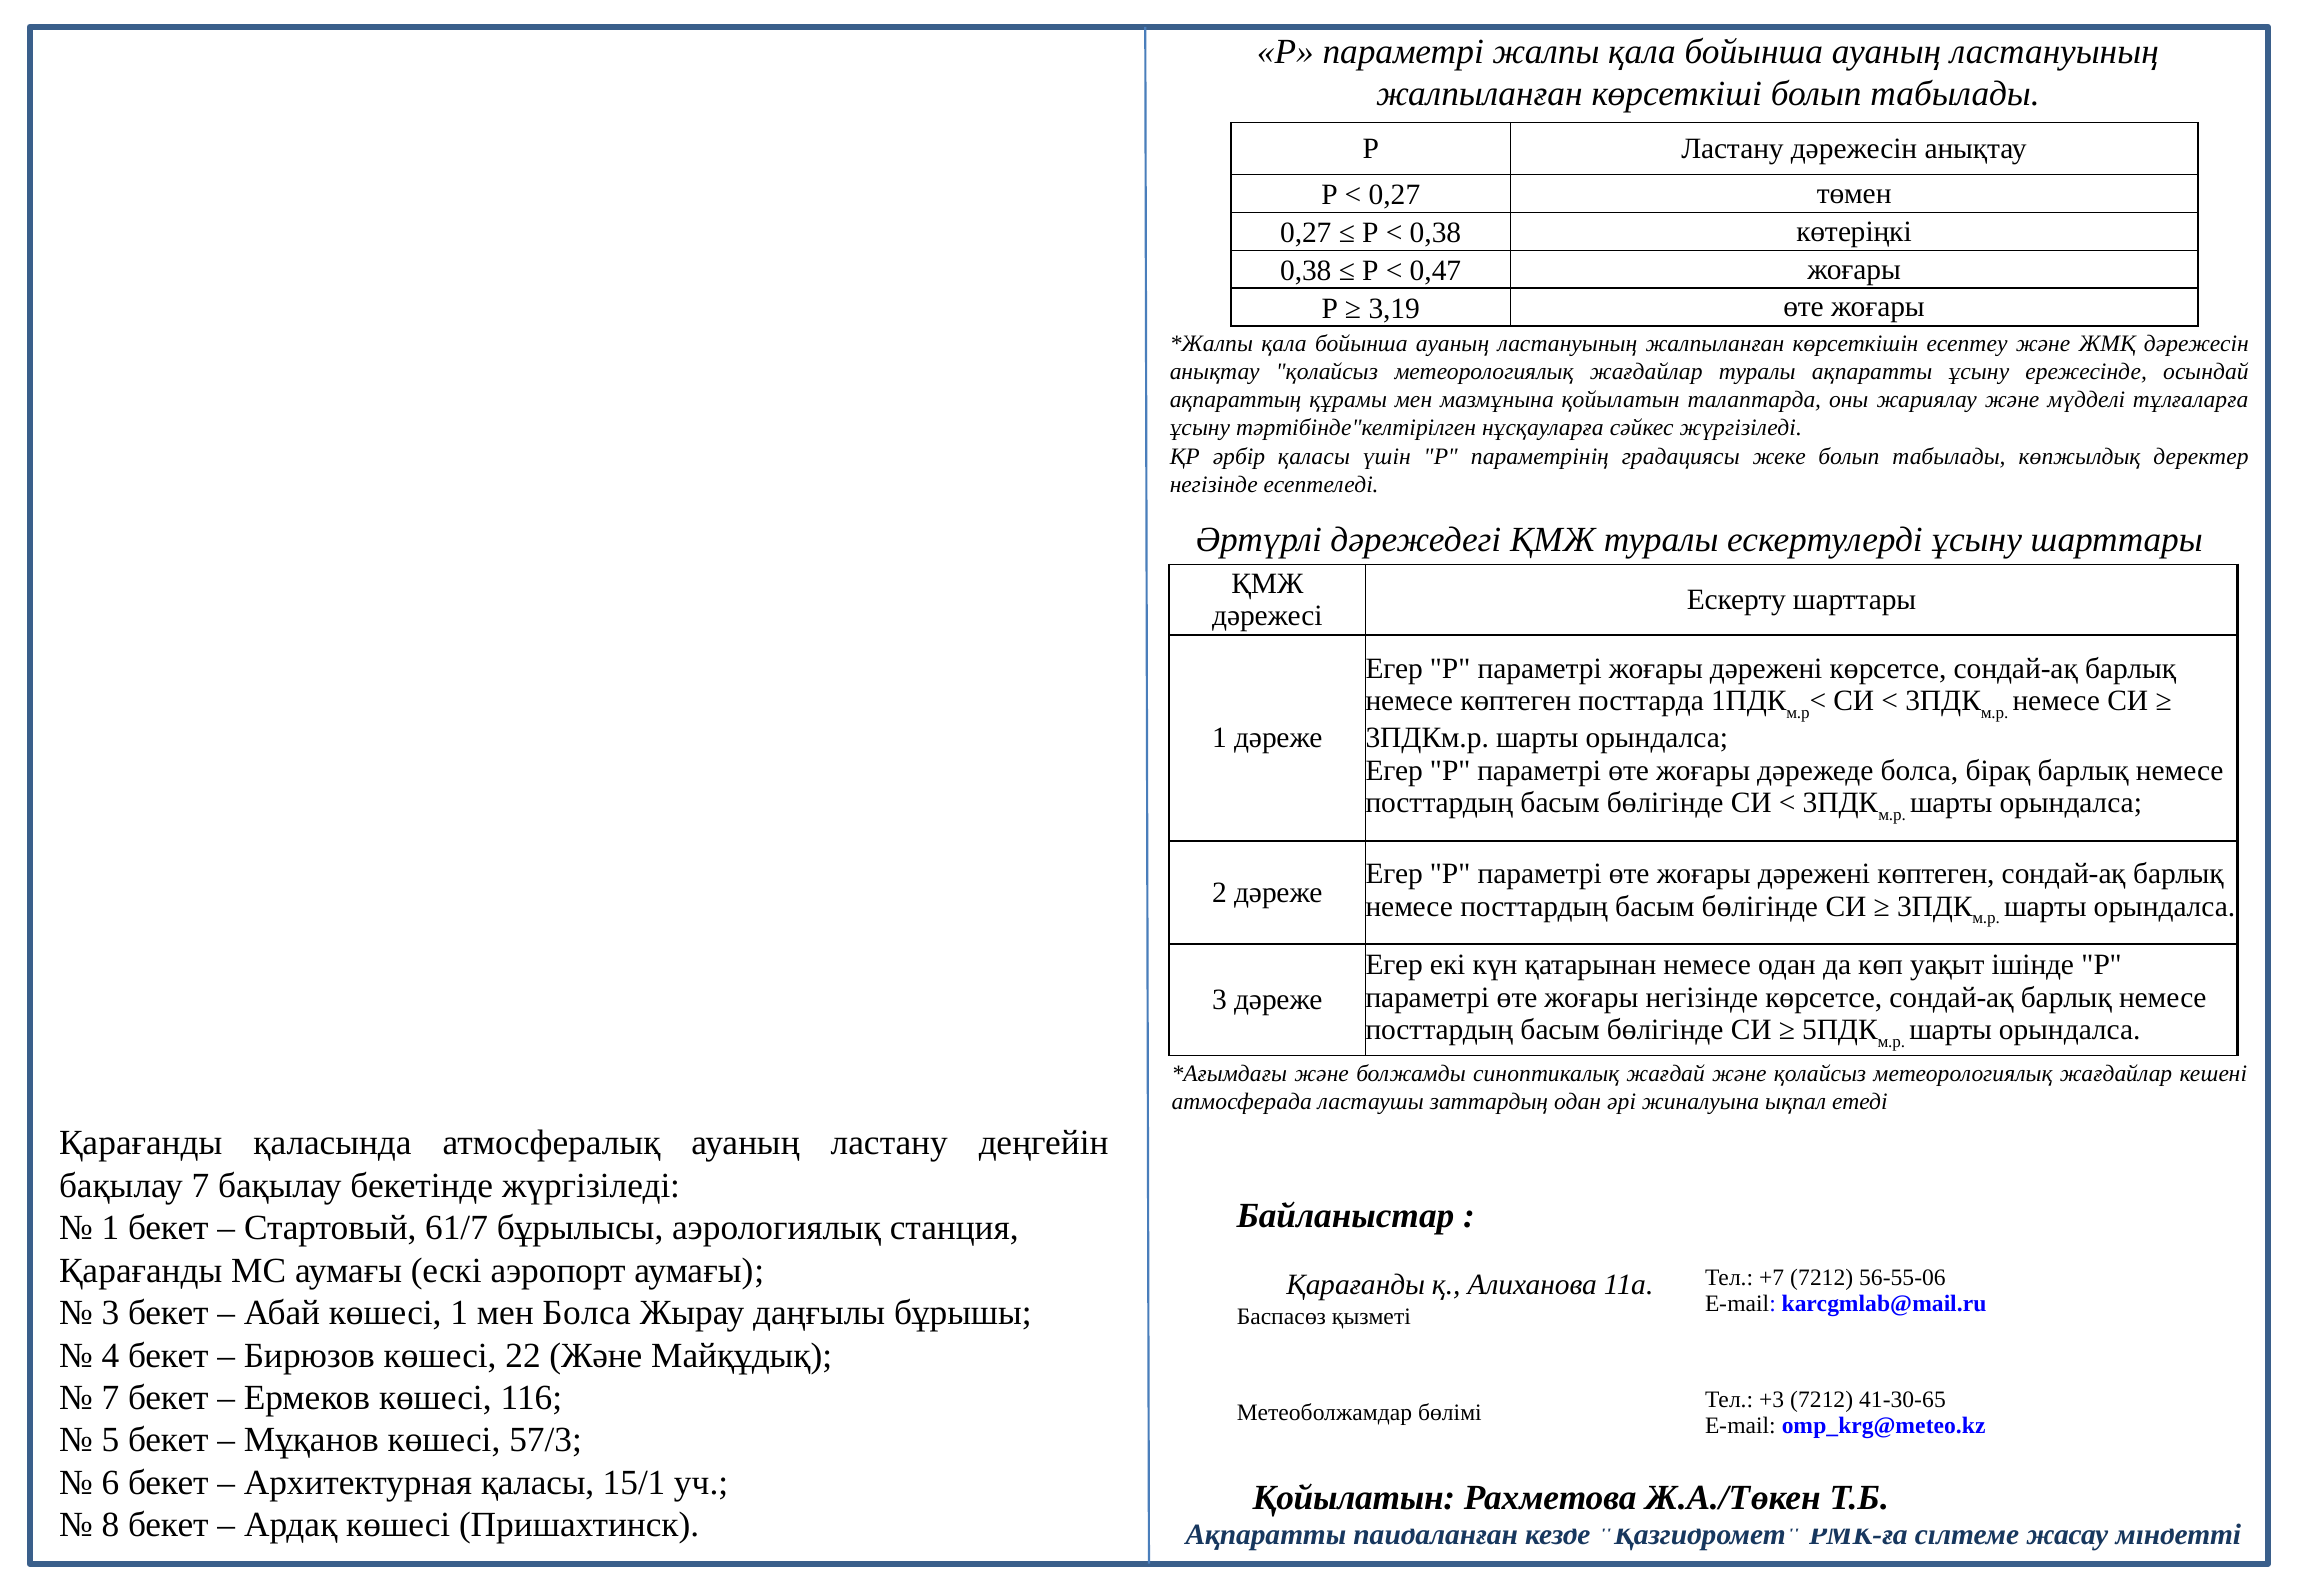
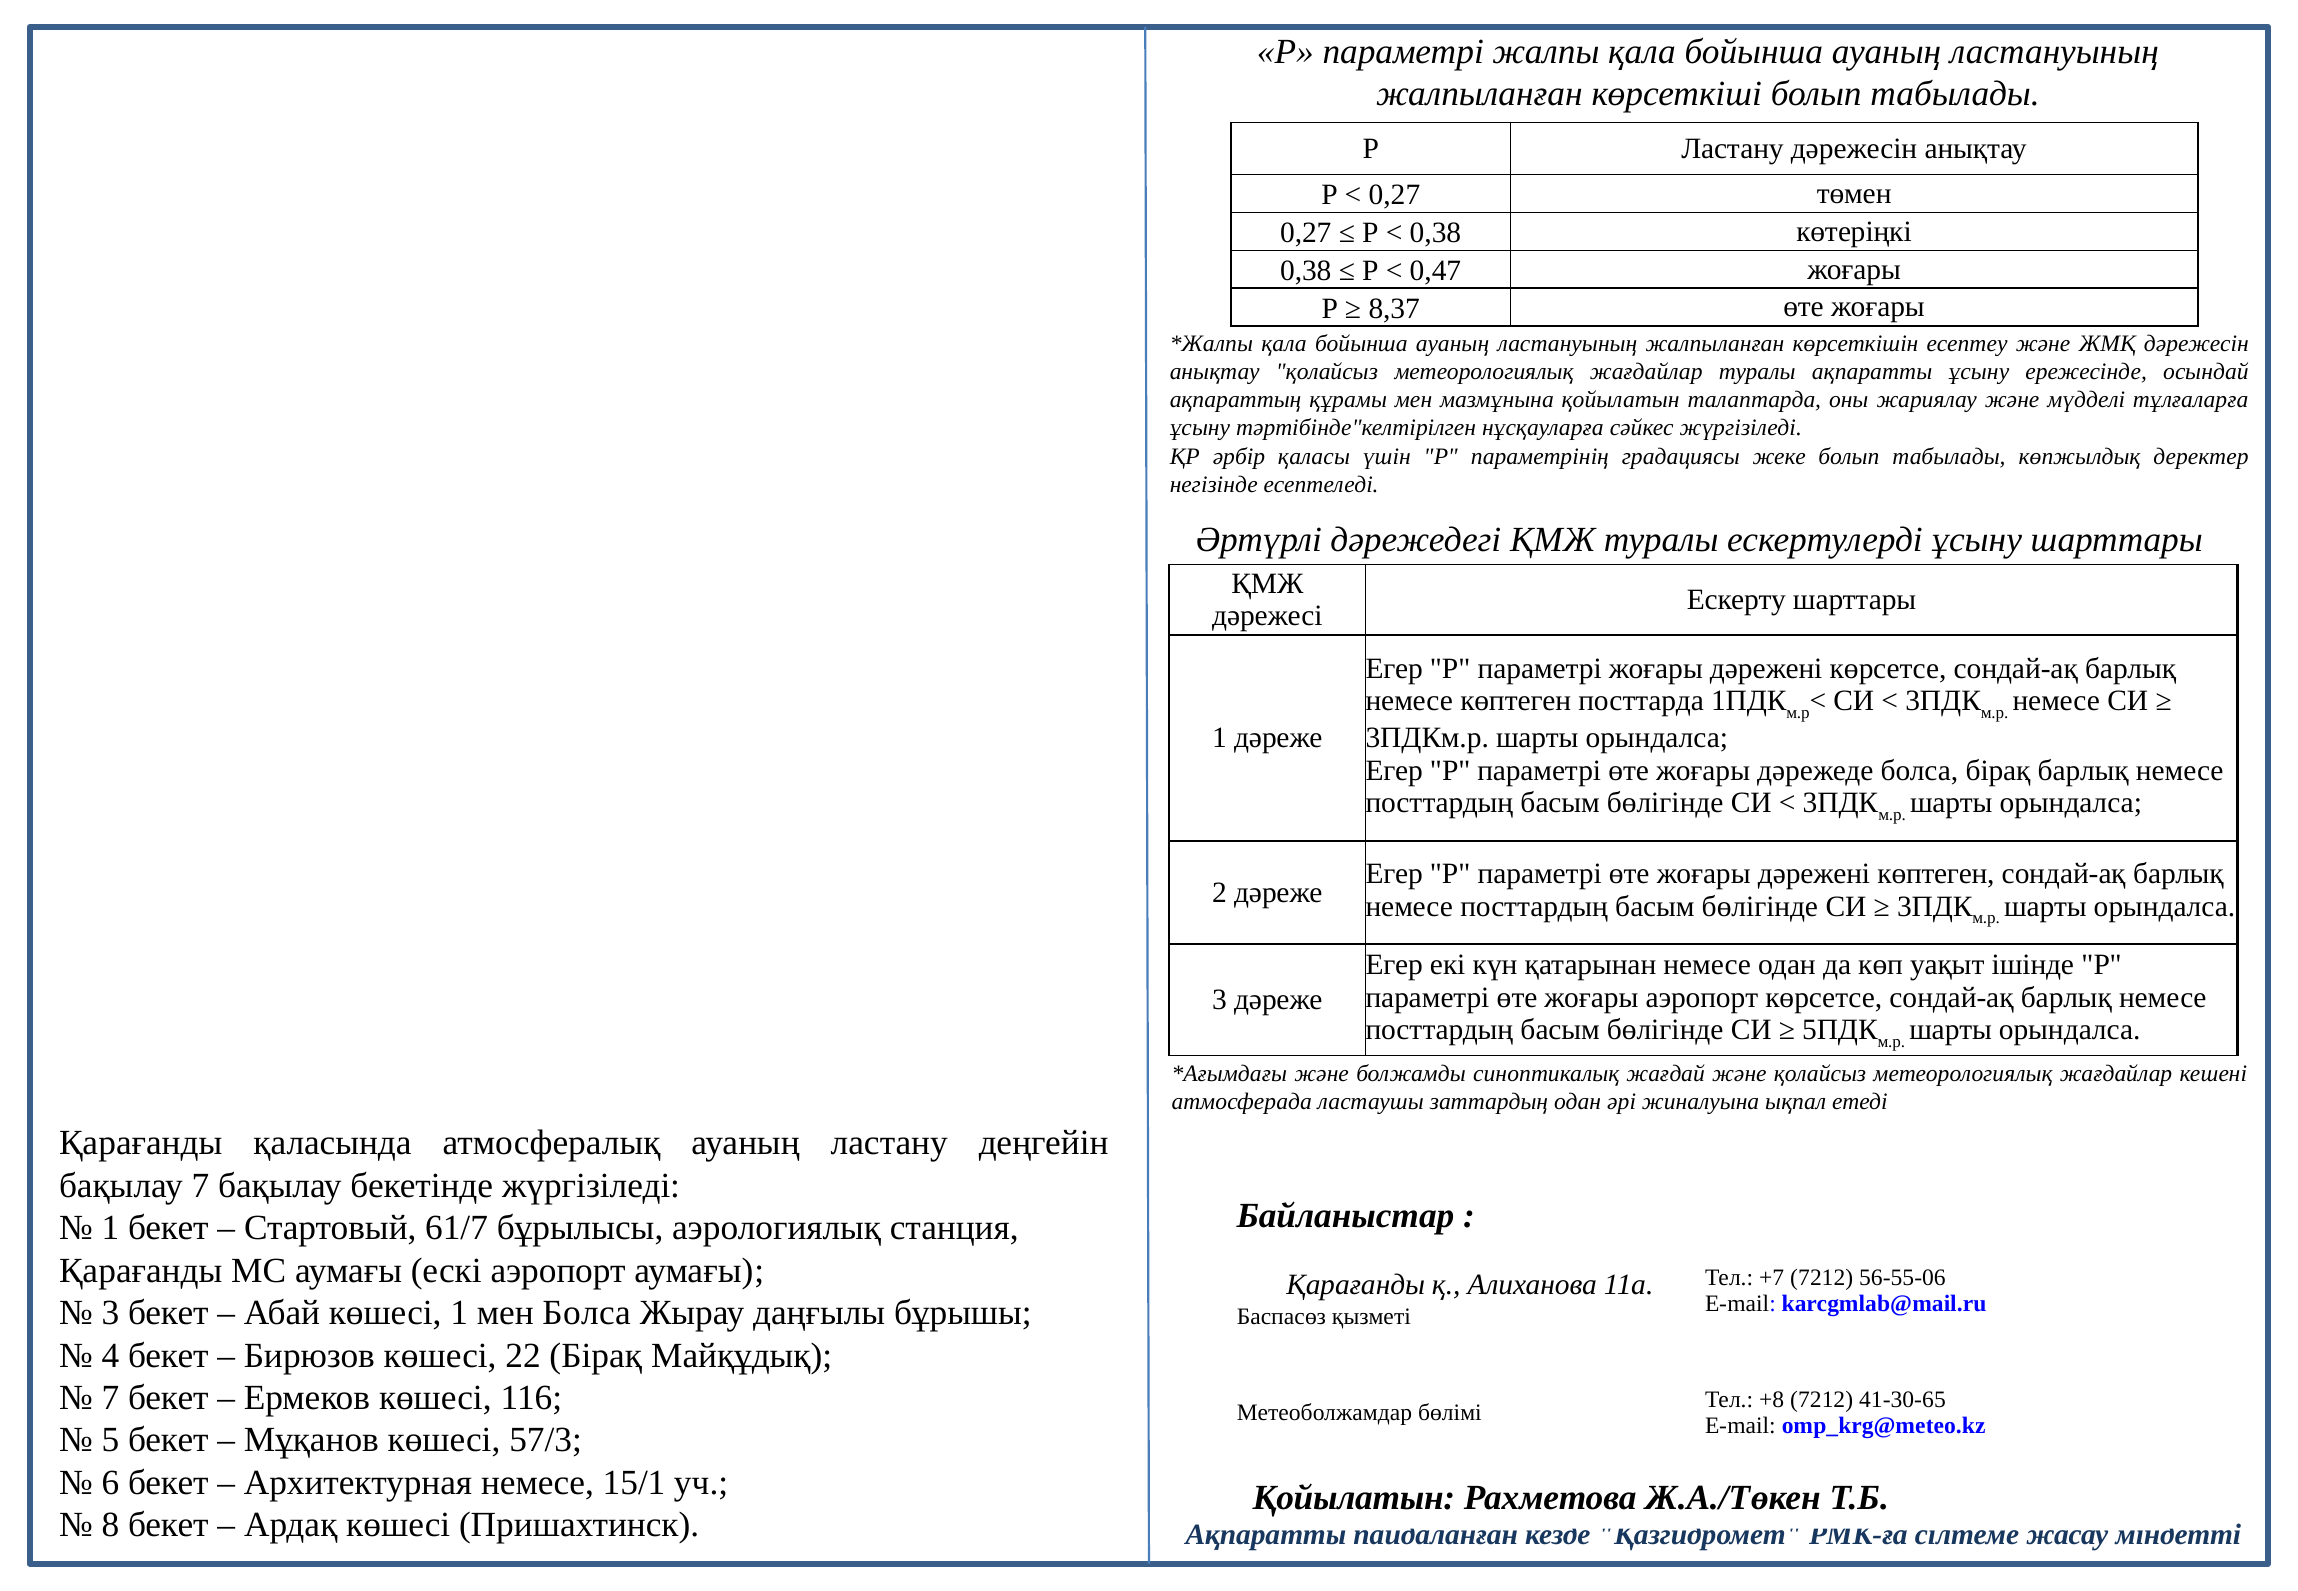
3,19: 3,19 -> 8,37 (1394, 308)
жоғары негізінде: негізінде -> аэропорт (1702, 997)
22 Және: Және -> Бірақ (596, 1355)
+3: +3 -> +8 (1772, 1400)
Архитектурная қаласы: қаласы -> немесе (537, 1483)
